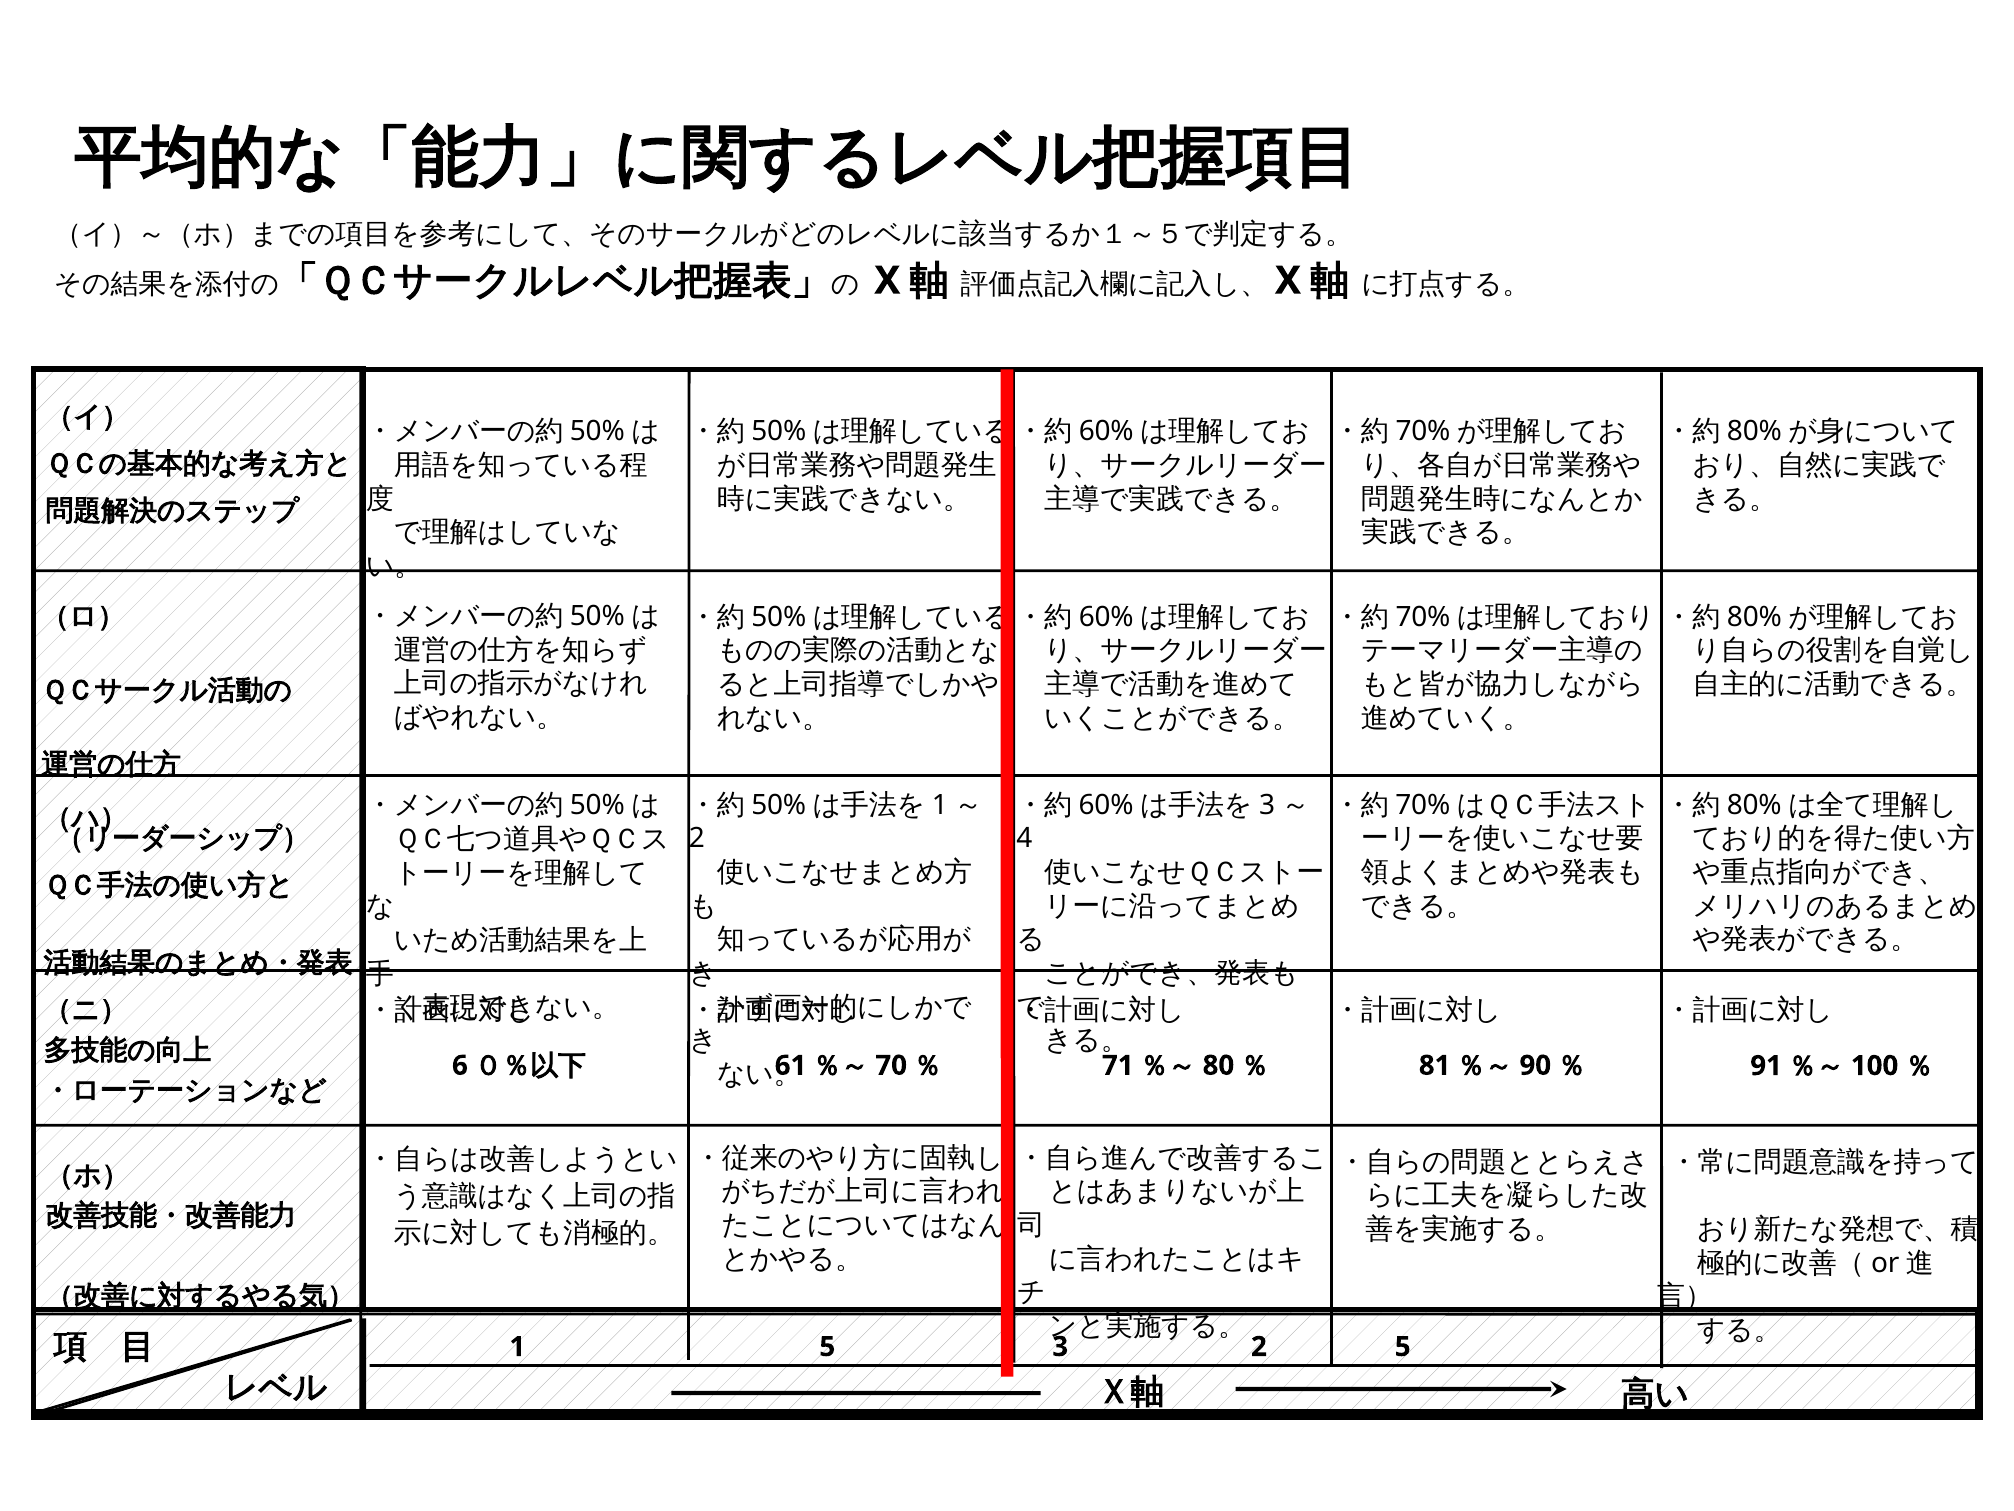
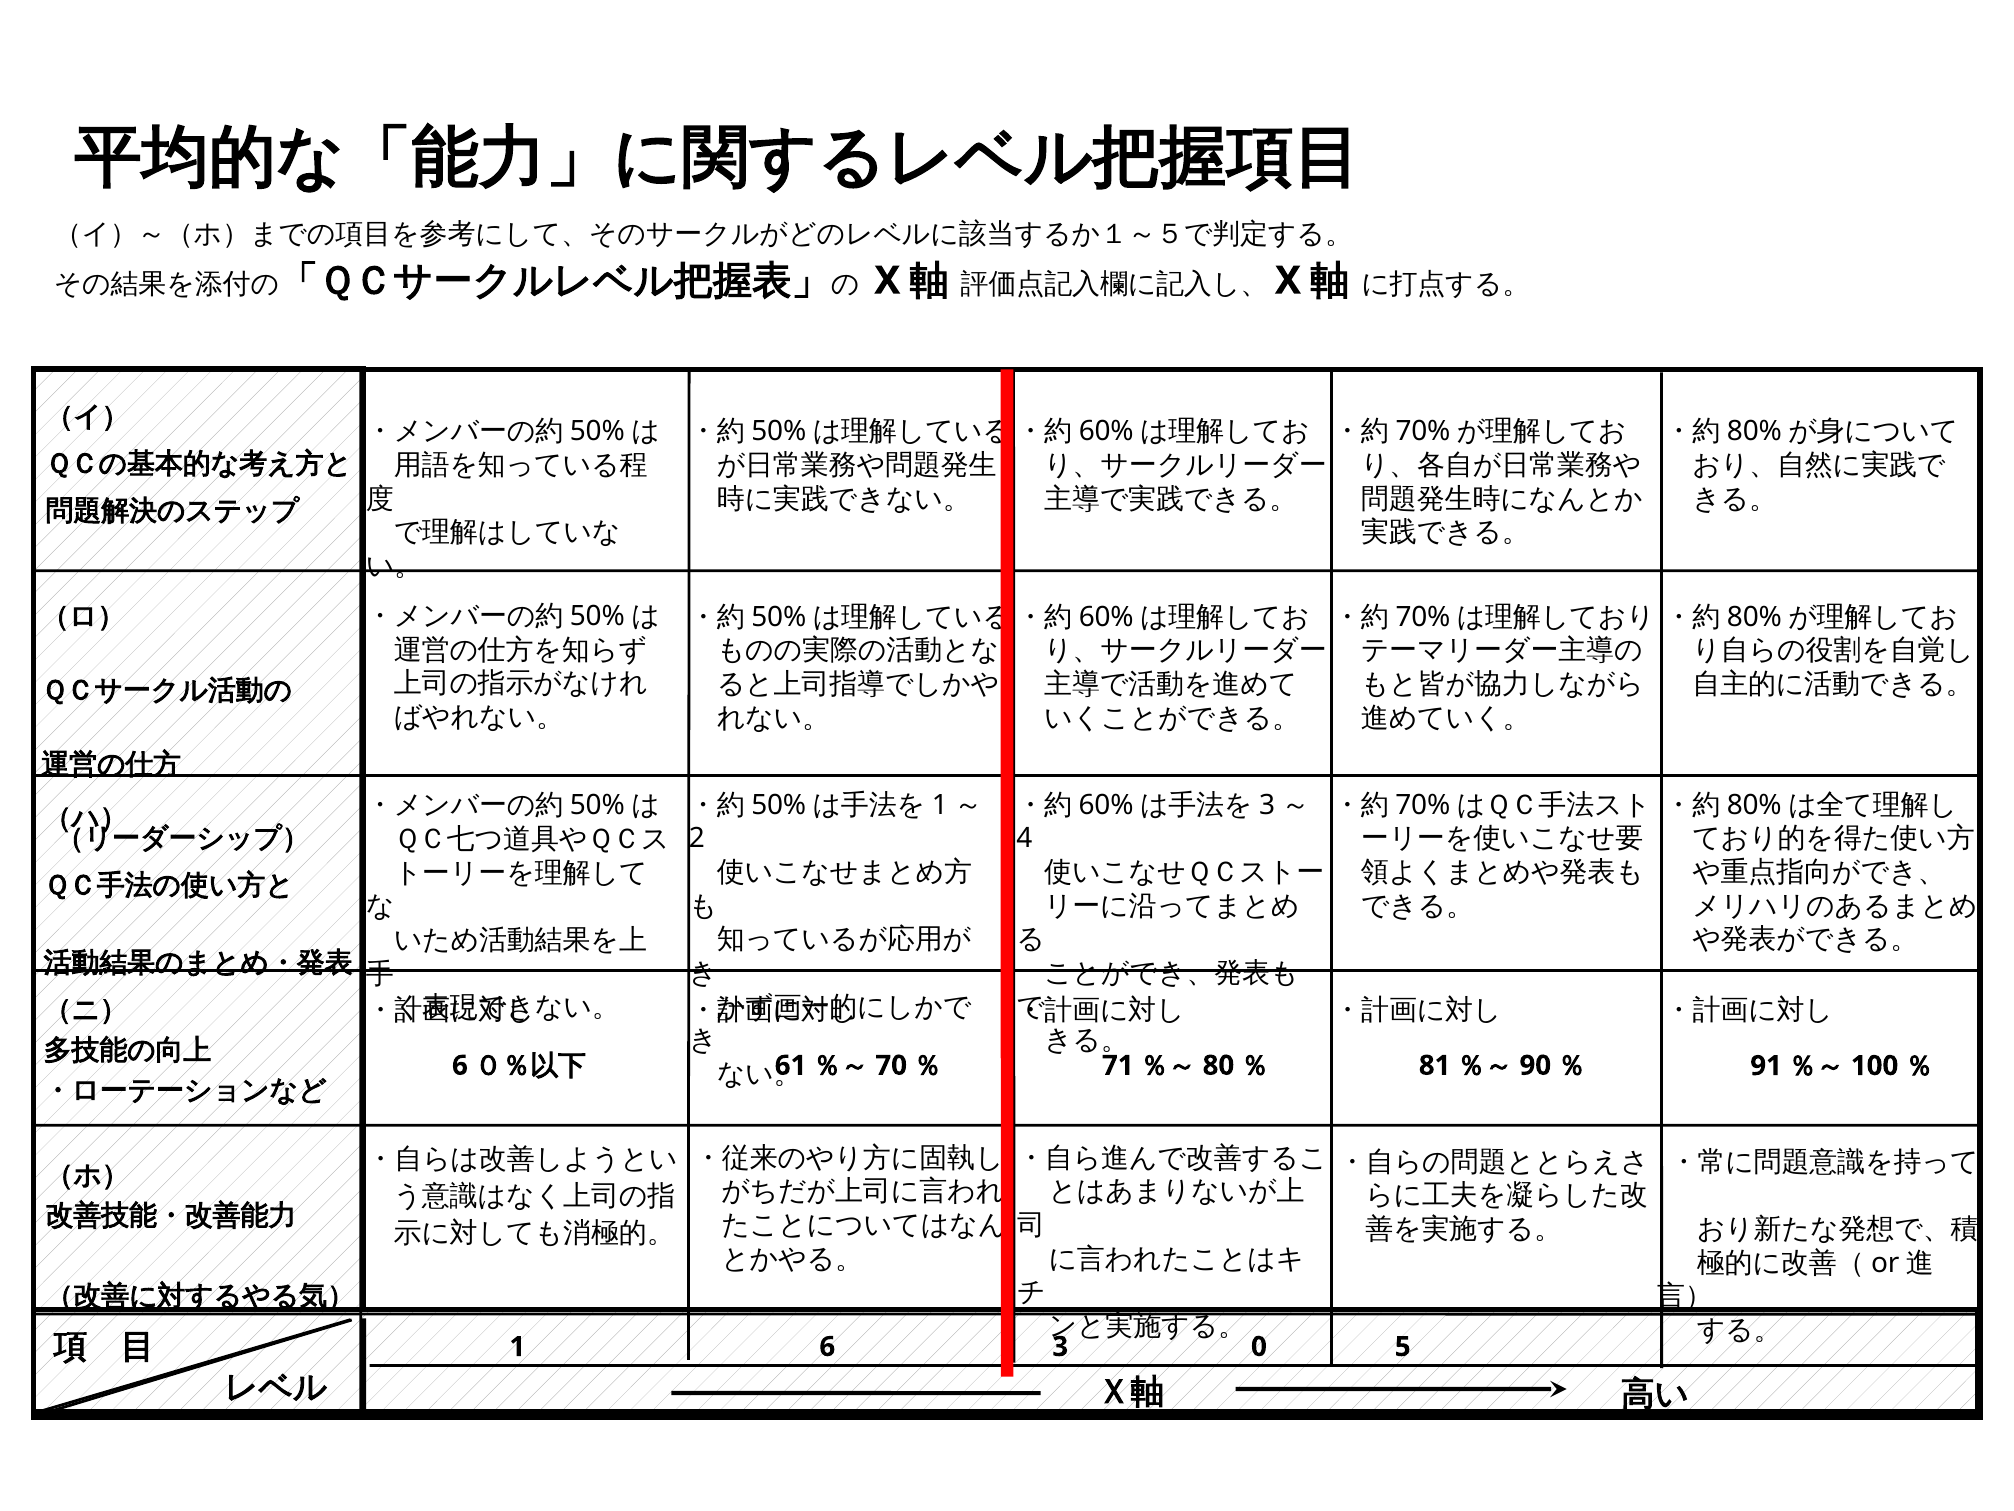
1 5: 5 -> 6 (827, 1346)
3 2: 2 -> 0 (1259, 1346)
